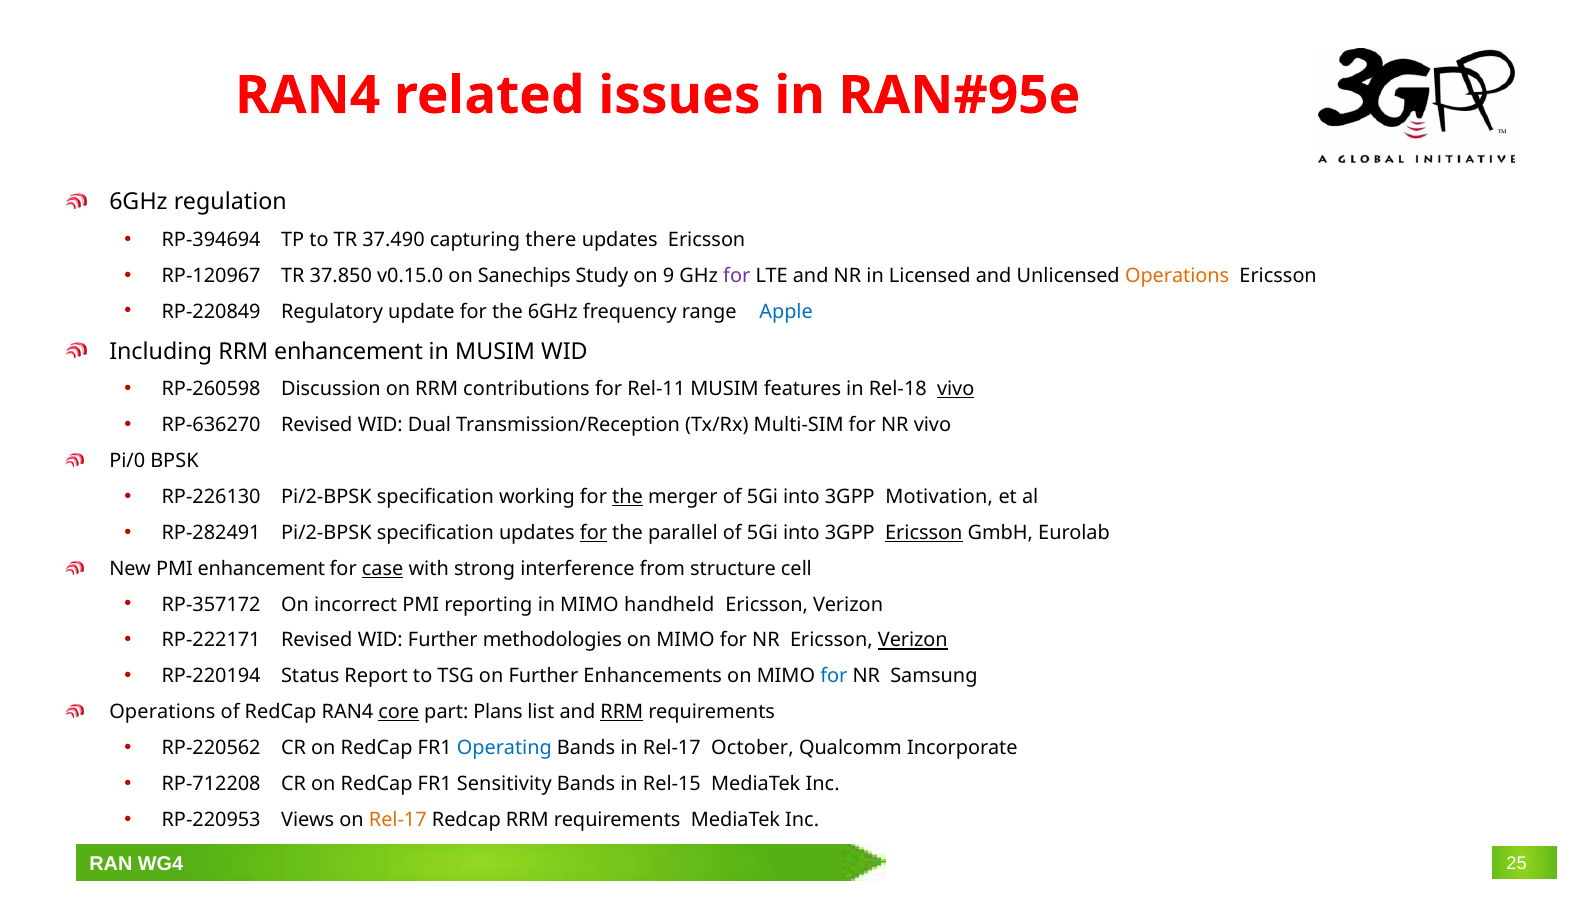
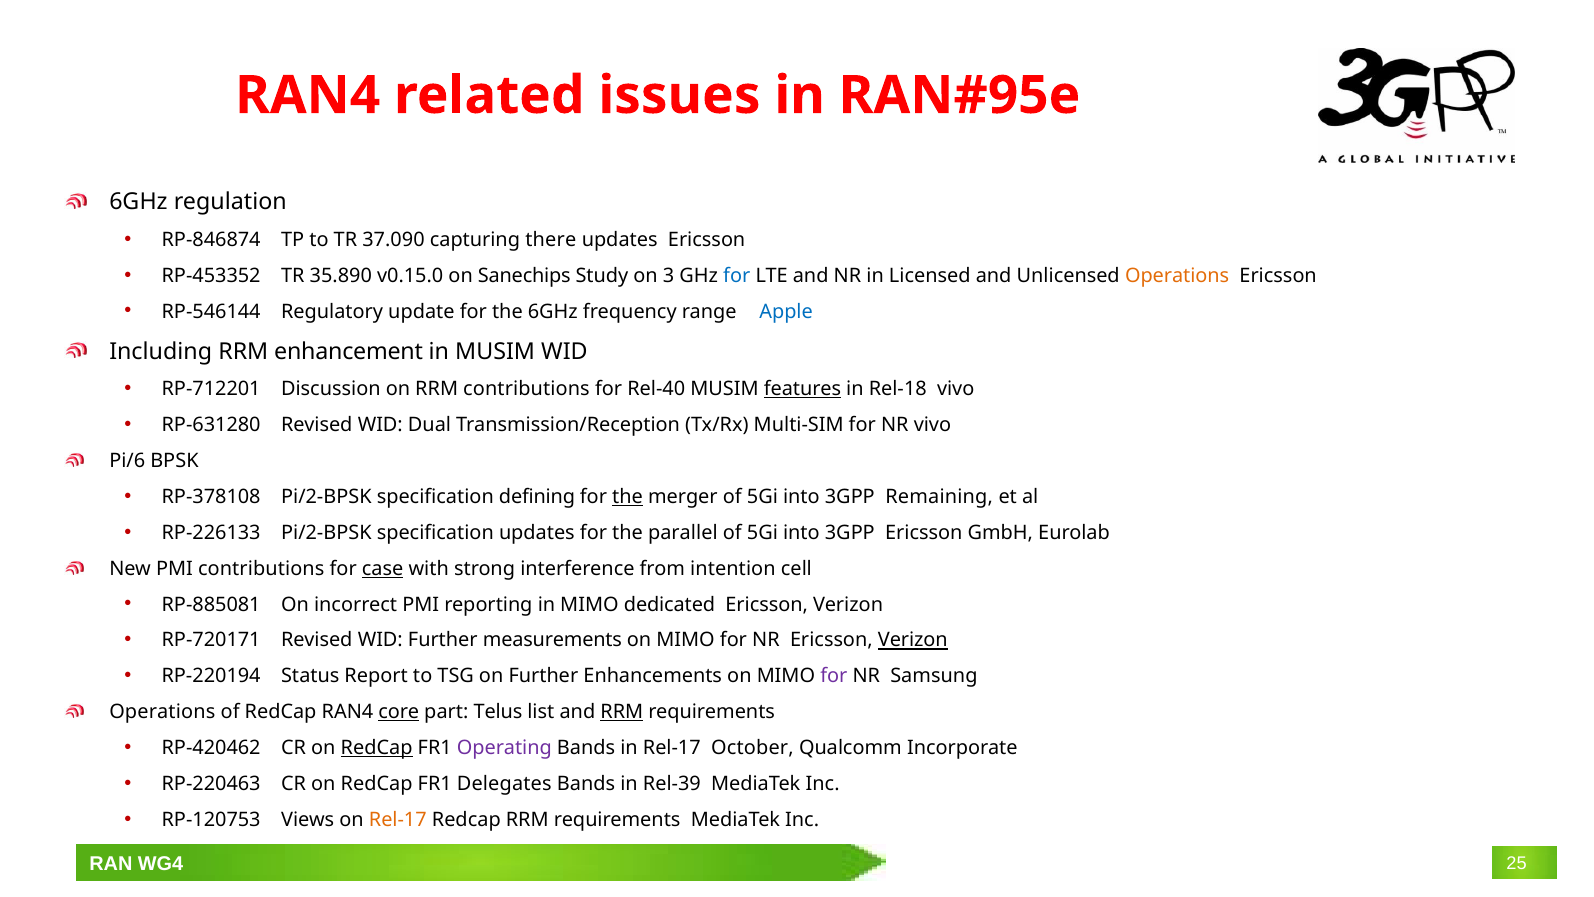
RP-394694: RP-394694 -> RP-846874 (211, 240)
37.490: 37.490 -> 37.090 (394, 240)
RP-120967: RP-120967 -> RP-453352 (211, 275)
37.850: 37.850 -> 35.890 (341, 275)
9: 9 -> 3 (669, 275)
for colour: purple -> blue (737, 275)
RP-220849: RP-220849 -> RP-546144 (211, 311)
RP-260598: RP-260598 -> RP-712201 (211, 389)
Rel-11: Rel-11 -> Rel-40 (656, 389)
features underline: none -> present (802, 389)
vivo underline: present -> none (956, 389)
RP-636270: RP-636270 -> RP-631280 (211, 425)
Pi/0: Pi/0 -> Pi/6 (127, 461)
RP-226130: RP-226130 -> RP-378108 (211, 497)
working: working -> defining (537, 497)
Motivation: Motivation -> Remaining (939, 497)
RP-282491: RP-282491 -> RP-226133 (211, 532)
for underline: present -> none (594, 532)
Ericsson underline: present -> none (924, 532)
PMI enhancement: enhancement -> contributions (261, 568)
structure: structure -> intention (733, 568)
RP-357172: RP-357172 -> RP-885081 (211, 604)
handheld: handheld -> dedicated (669, 604)
RP-222171: RP-222171 -> RP-720171 (211, 640)
methodologies: methodologies -> measurements (552, 640)
for colour: blue -> purple (834, 676)
Plans: Plans -> Telus (498, 712)
RP-220562: RP-220562 -> RP-420462 (211, 748)
RedCap underline: none -> present (377, 748)
Operating colour: blue -> purple (504, 748)
RP-712208: RP-712208 -> RP-220463 (211, 784)
Sensitivity: Sensitivity -> Delegates (504, 784)
Rel-15: Rel-15 -> Rel-39 (672, 784)
RP-220953: RP-220953 -> RP-120753 (211, 819)
